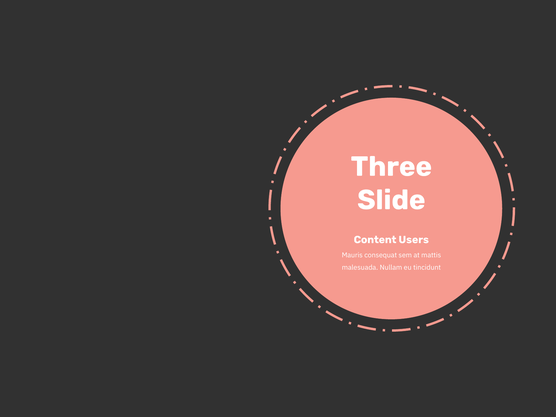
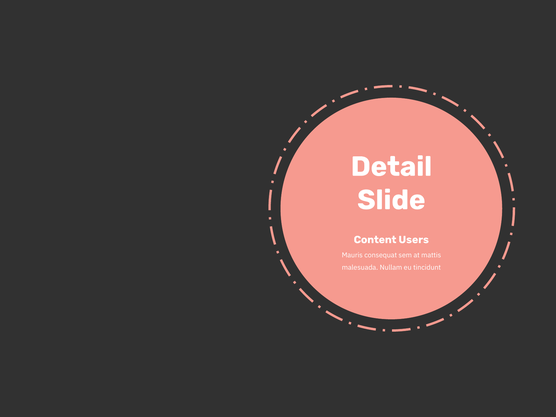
Three: Three -> Detail (391, 167)
